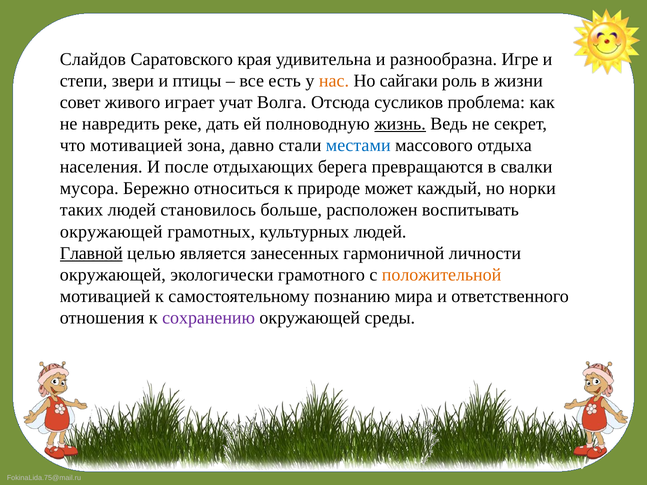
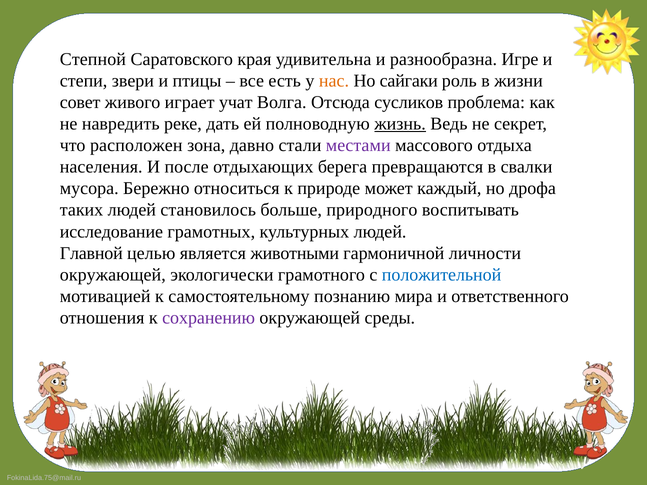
Слайдов: Слайдов -> Степной (93, 59)
что мотивацией: мотивацией -> расположен (136, 145)
местами colour: blue -> purple (358, 145)
норки: норки -> дрофа (533, 189)
расположен: расположен -> природного (372, 210)
окружающей: окружающей -> исследование (111, 232)
Главной underline: present -> none (91, 253)
занесенных: занесенных -> животными (295, 253)
положительной colour: orange -> blue (442, 275)
